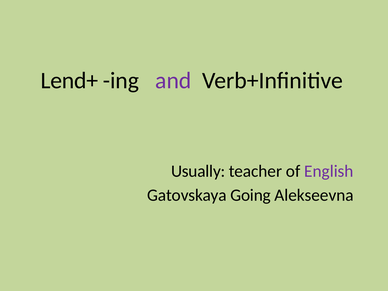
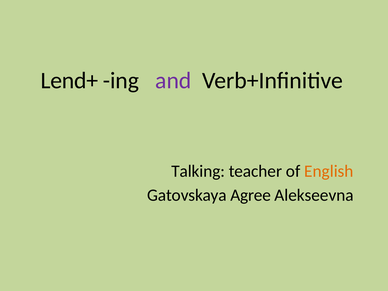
Usually: Usually -> Talking (198, 171)
English colour: purple -> orange (329, 171)
Going: Going -> Agree (251, 195)
